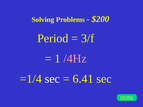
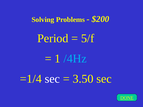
3/f: 3/f -> 5/f (88, 38)
/4Hz colour: pink -> light blue (75, 59)
6.41: 6.41 -> 3.50 (83, 79)
